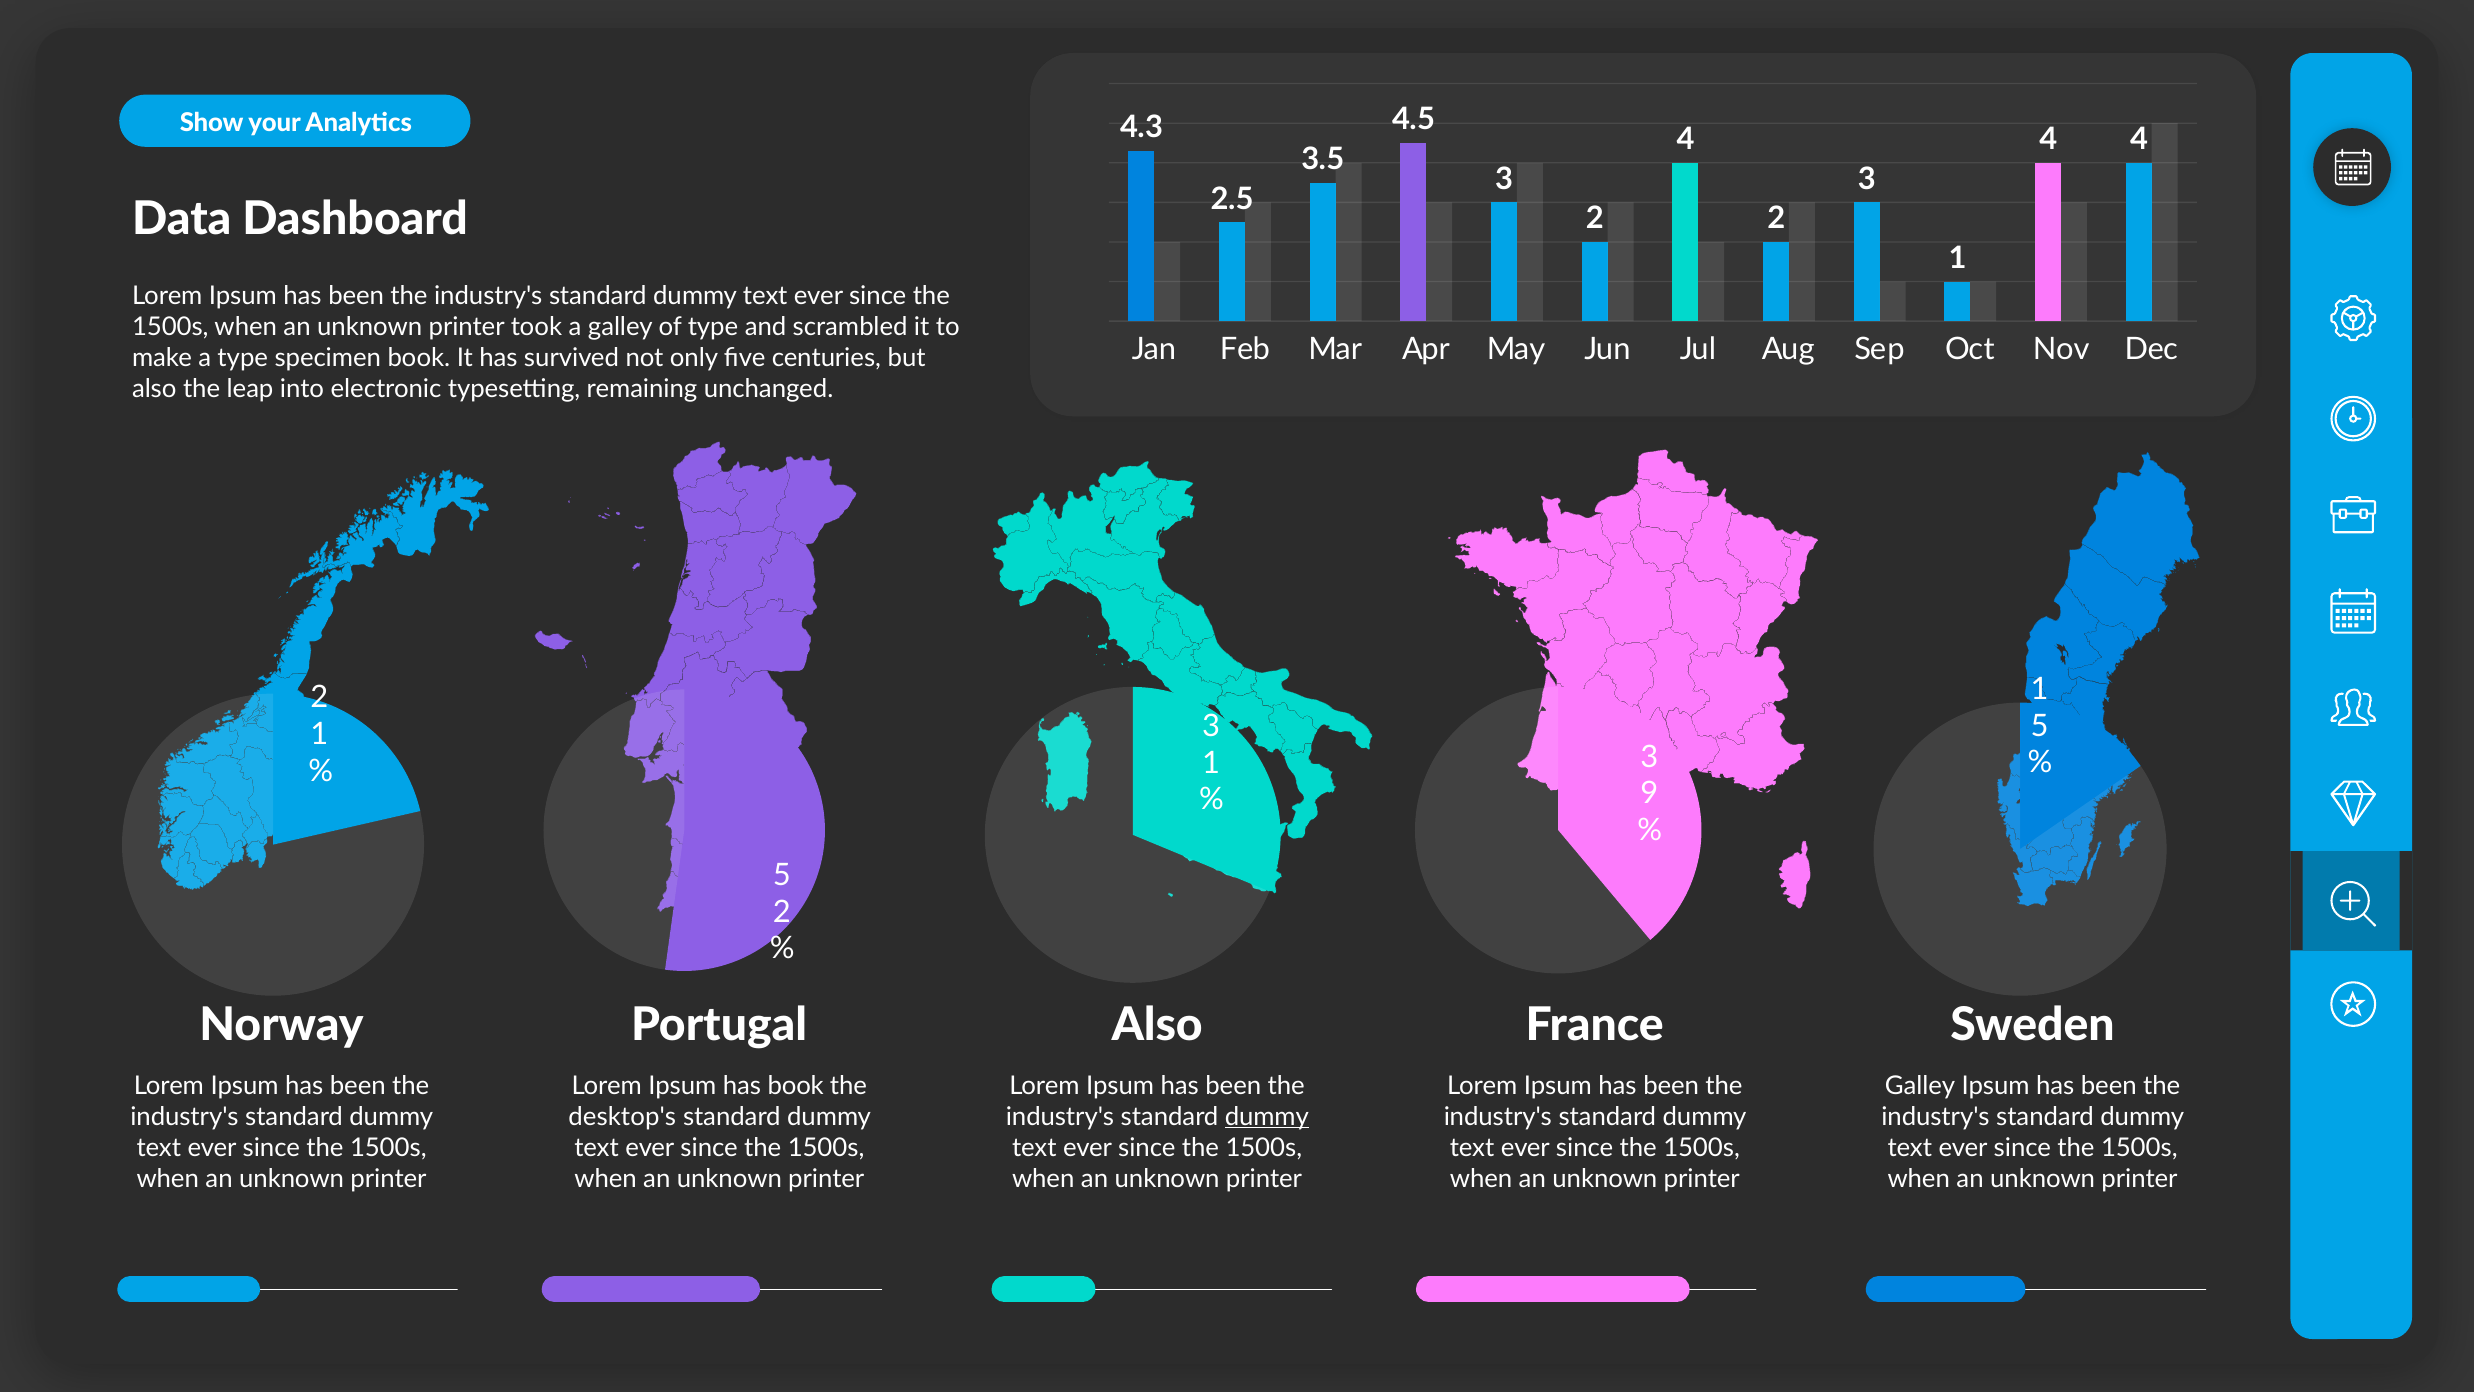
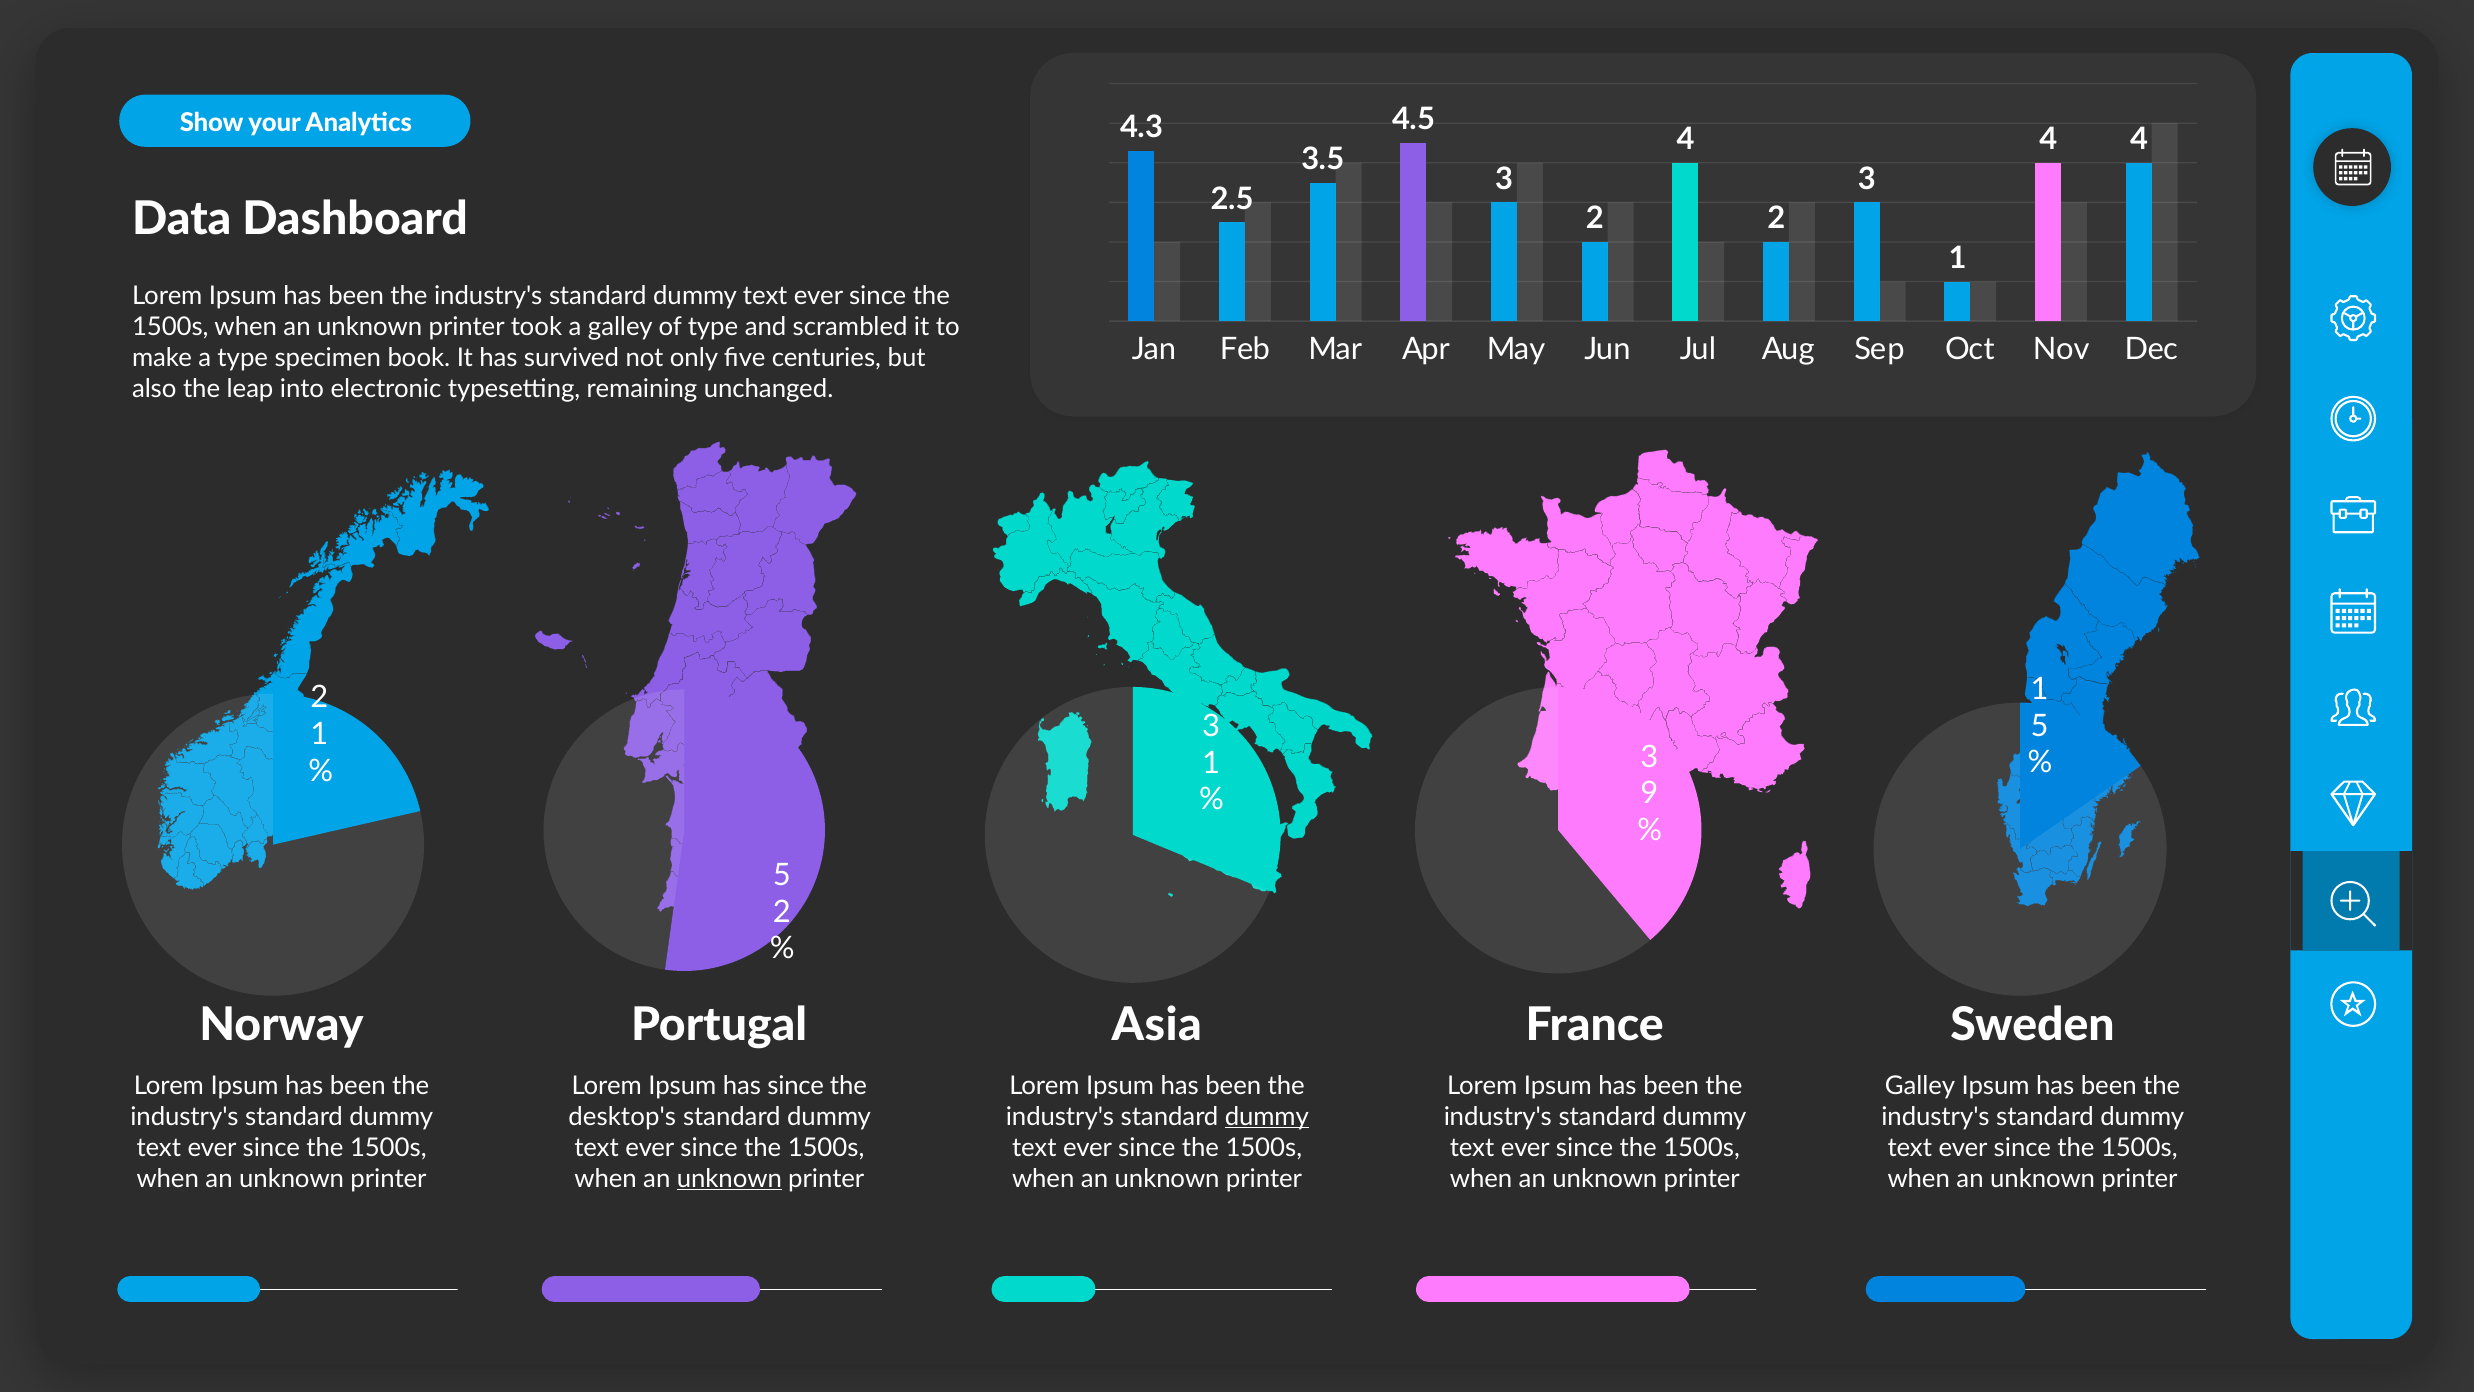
Also: Also -> Asia (1157, 1025)
has book: book -> since (796, 1085)
unknown underline: none -> present (729, 1178)
